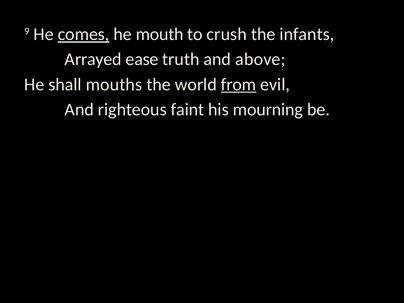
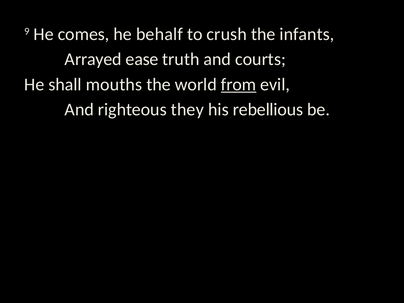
comes underline: present -> none (84, 34)
mouth: mouth -> behalf (159, 34)
above: above -> courts (260, 59)
faint: faint -> they (187, 110)
mourning: mourning -> rebellious (268, 110)
